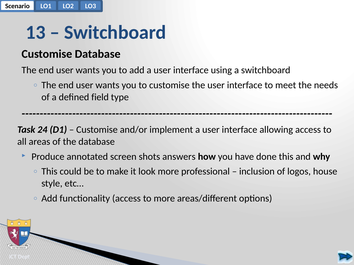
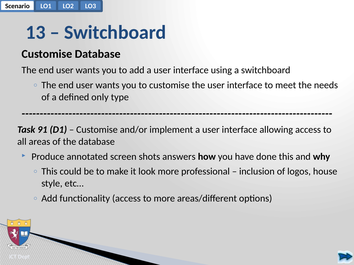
field: field -> only (100, 97)
24: 24 -> 91 (42, 130)
